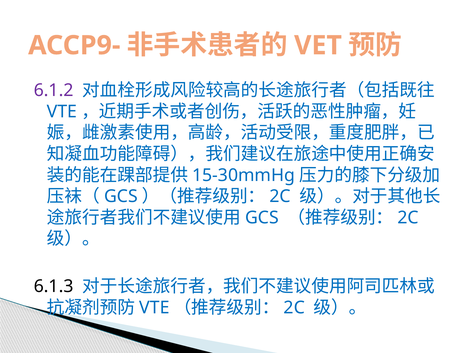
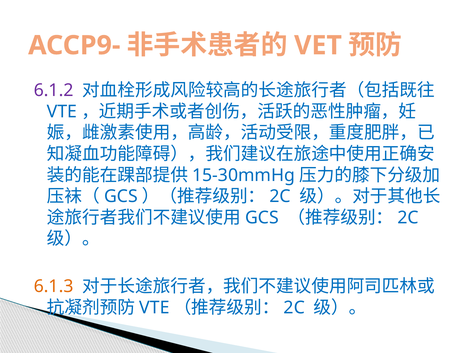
6.1.3 colour: black -> orange (54, 286)
